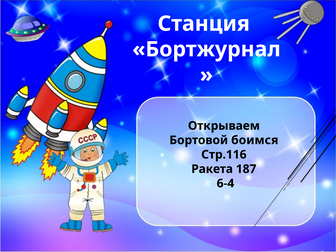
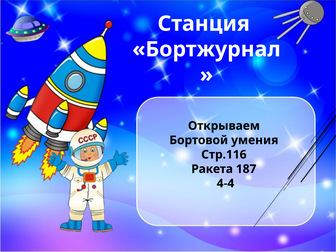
боимся: боимся -> умения (255, 140)
6-4: 6-4 -> 4-4 (225, 183)
